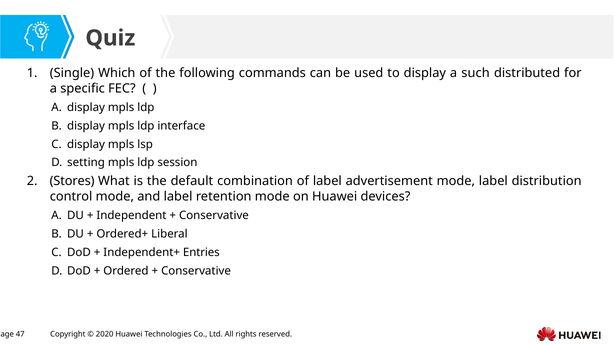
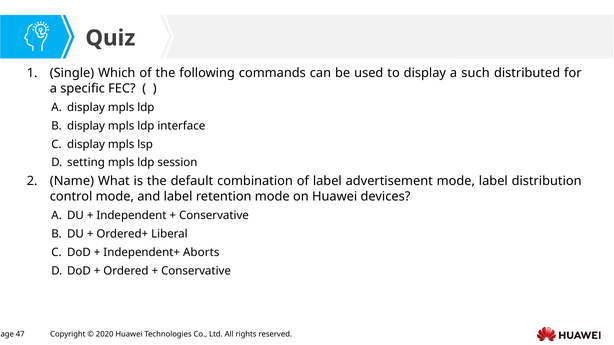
Stores: Stores -> Name (72, 181)
Entries: Entries -> Aborts (201, 253)
